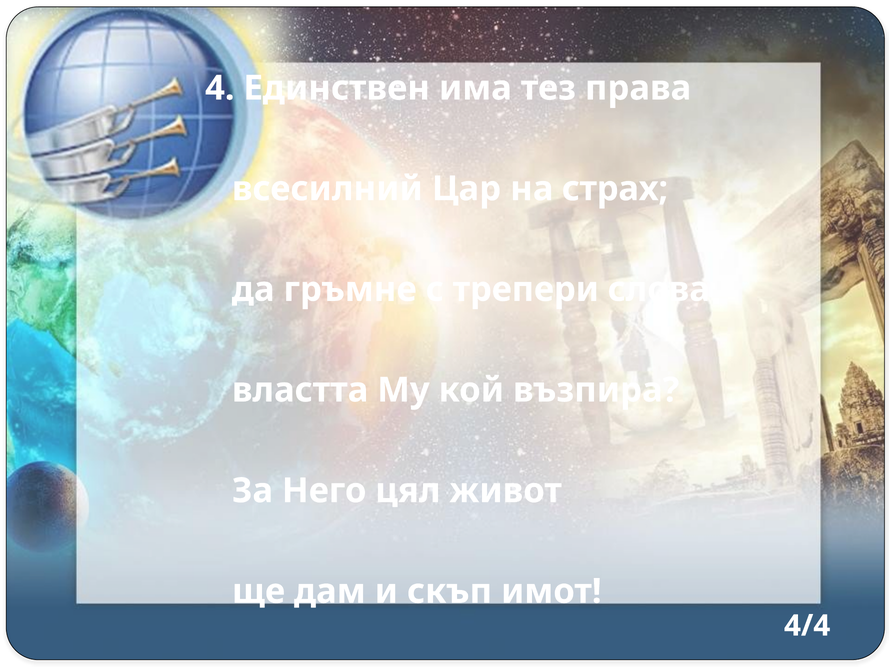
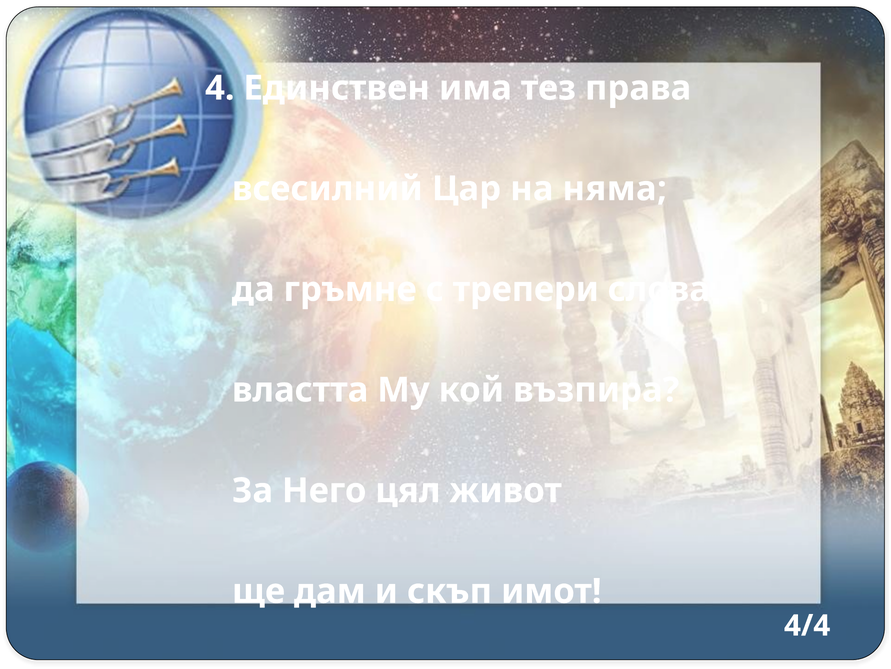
страх: страх -> няма (615, 189)
